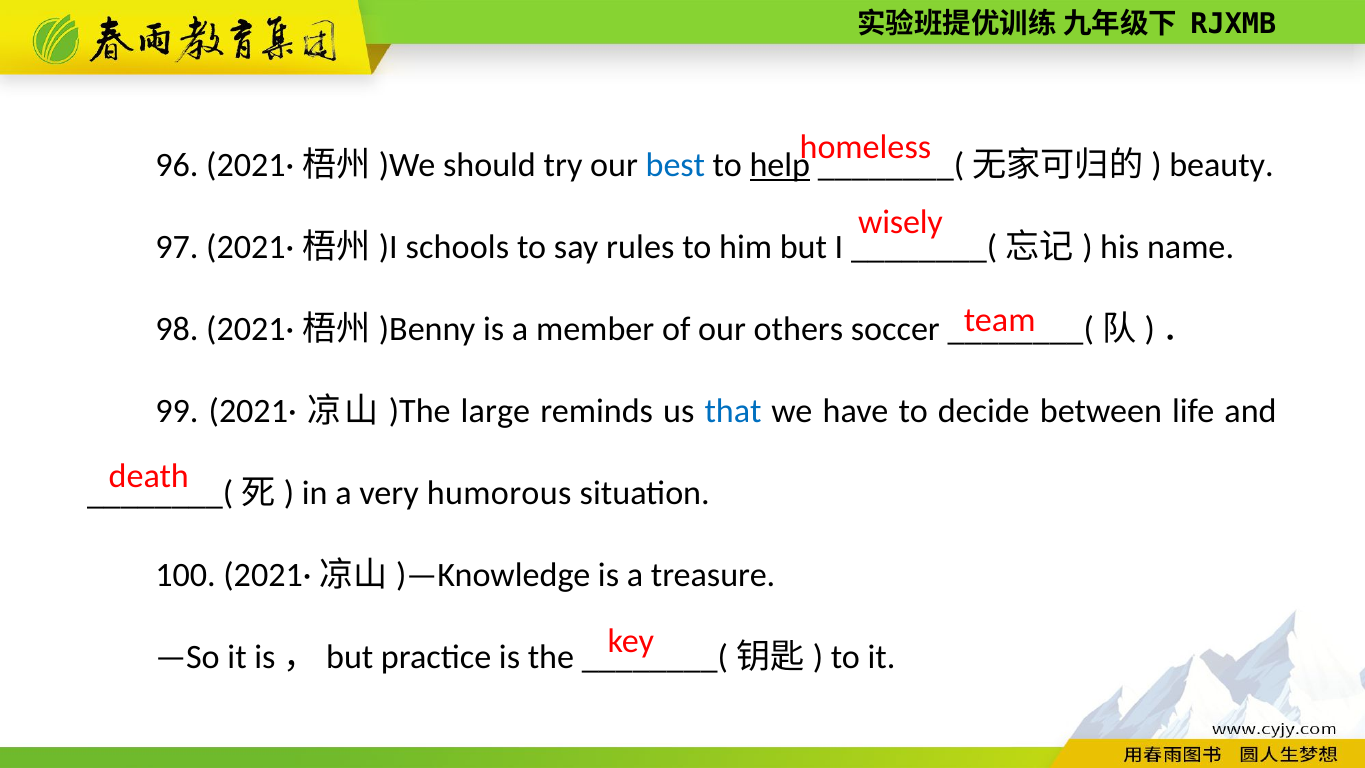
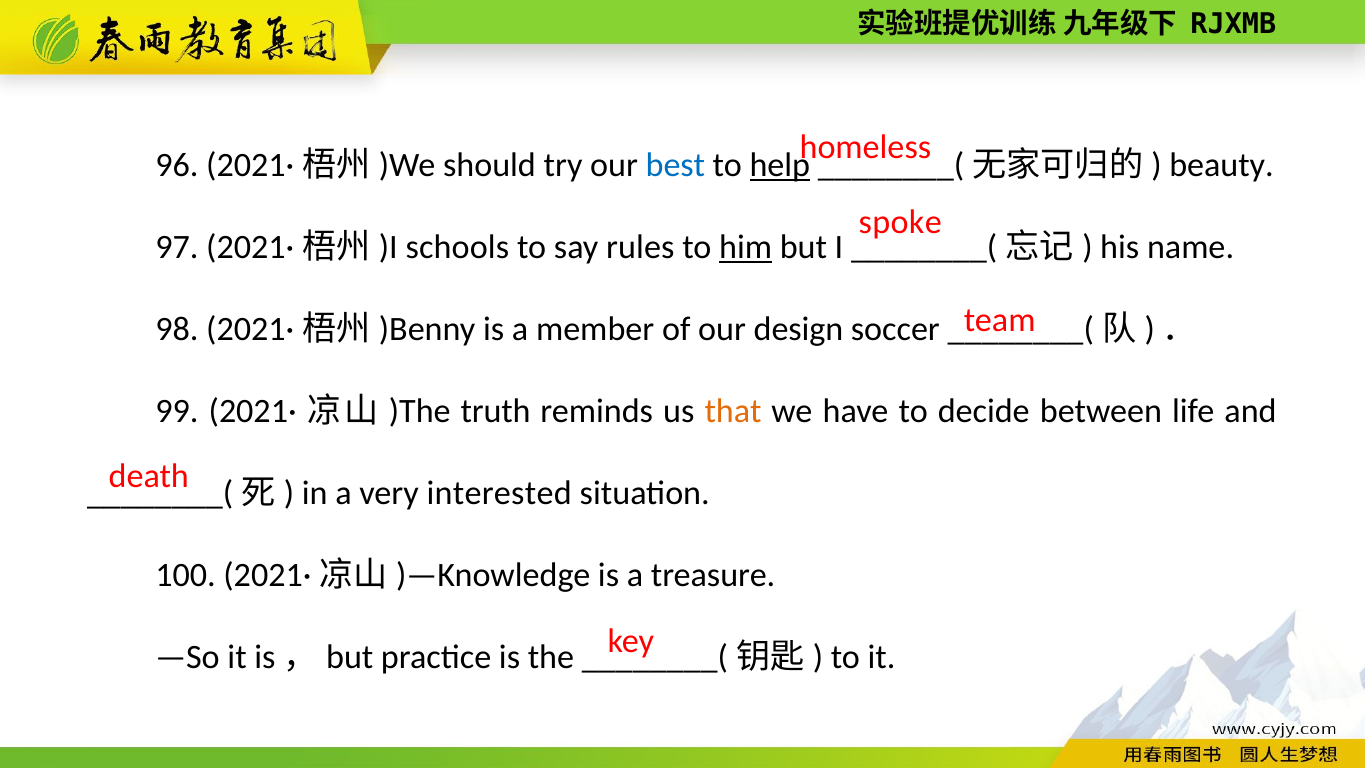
wisely: wisely -> spoke (900, 222)
him underline: none -> present (746, 247)
others: others -> design (798, 329)
large: large -> truth (496, 411)
that colour: blue -> orange (733, 411)
humorous: humorous -> interested (499, 493)
